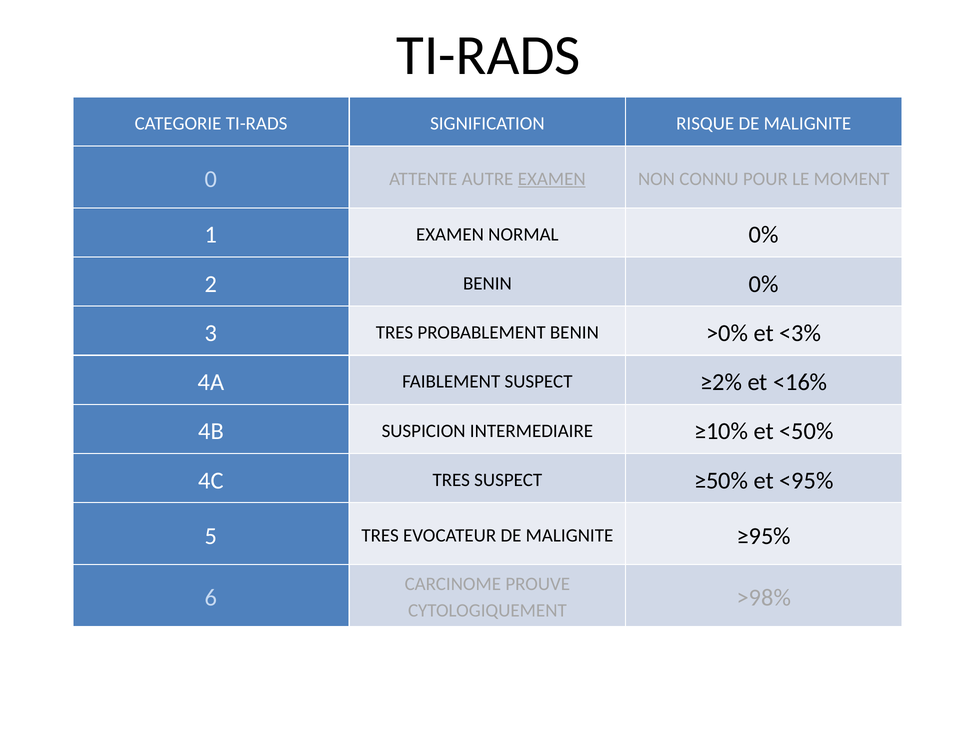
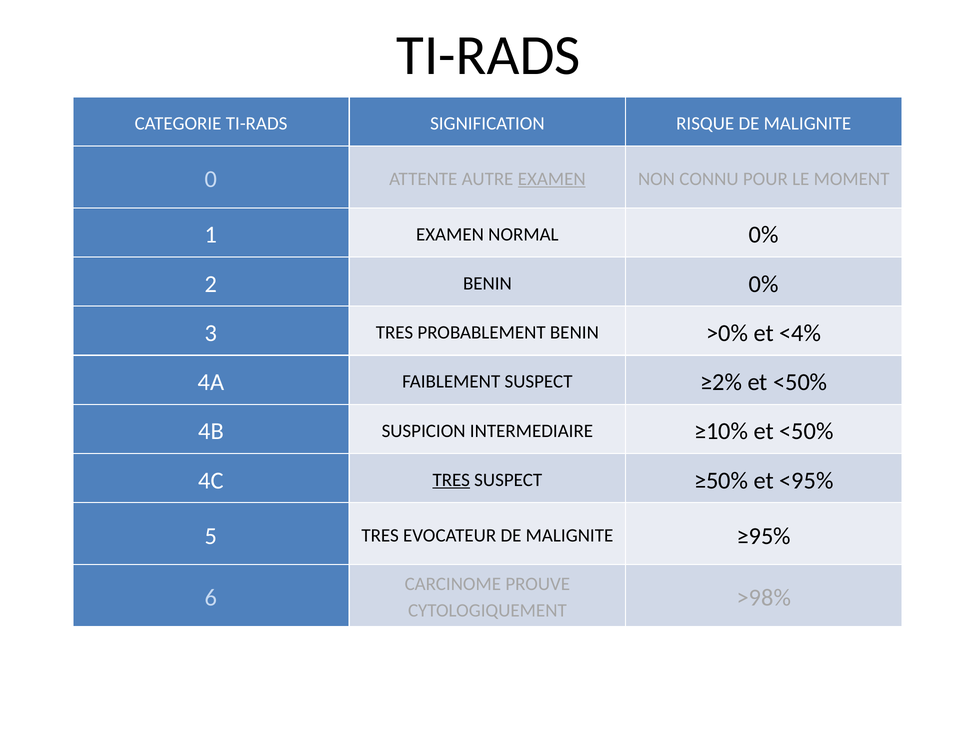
<3%: <3% -> <4% (800, 333)
≥2% et <16%: <16% -> <50% (800, 382)
TRES underline: none -> present (451, 480)
